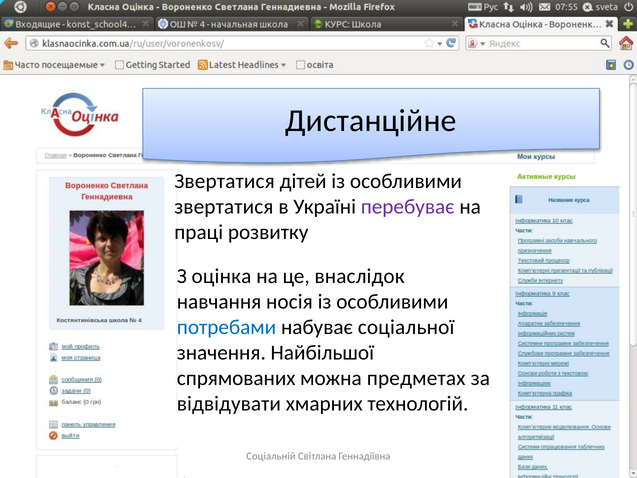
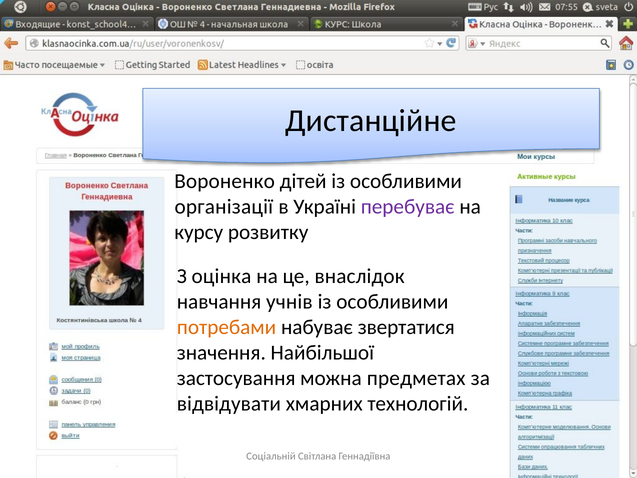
Звертатися: Звертатися -> Вороненко (225, 181)
звертатися: звертатися -> організації (224, 206)
праці: праці -> курсу (199, 232)
носія: носія -> учнів (289, 302)
потребами colour: blue -> orange (227, 327)
соціальної: соціальної -> звертатися (406, 327)
спрямованих: спрямованих -> застосування (236, 378)
